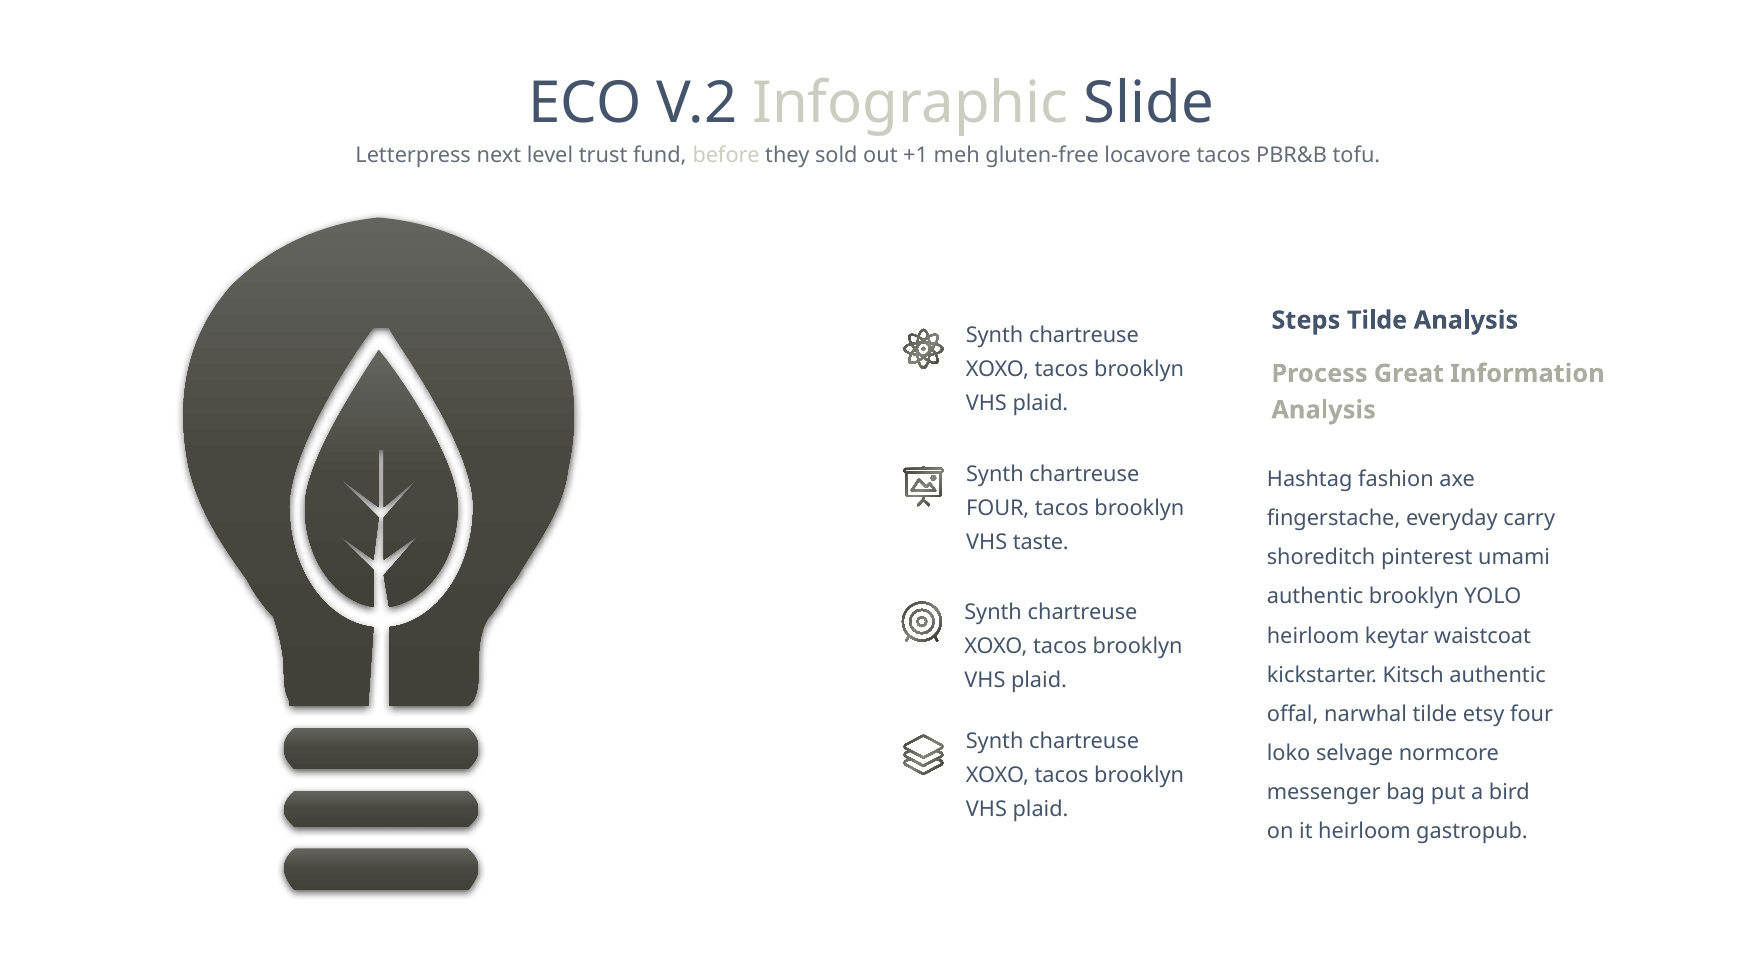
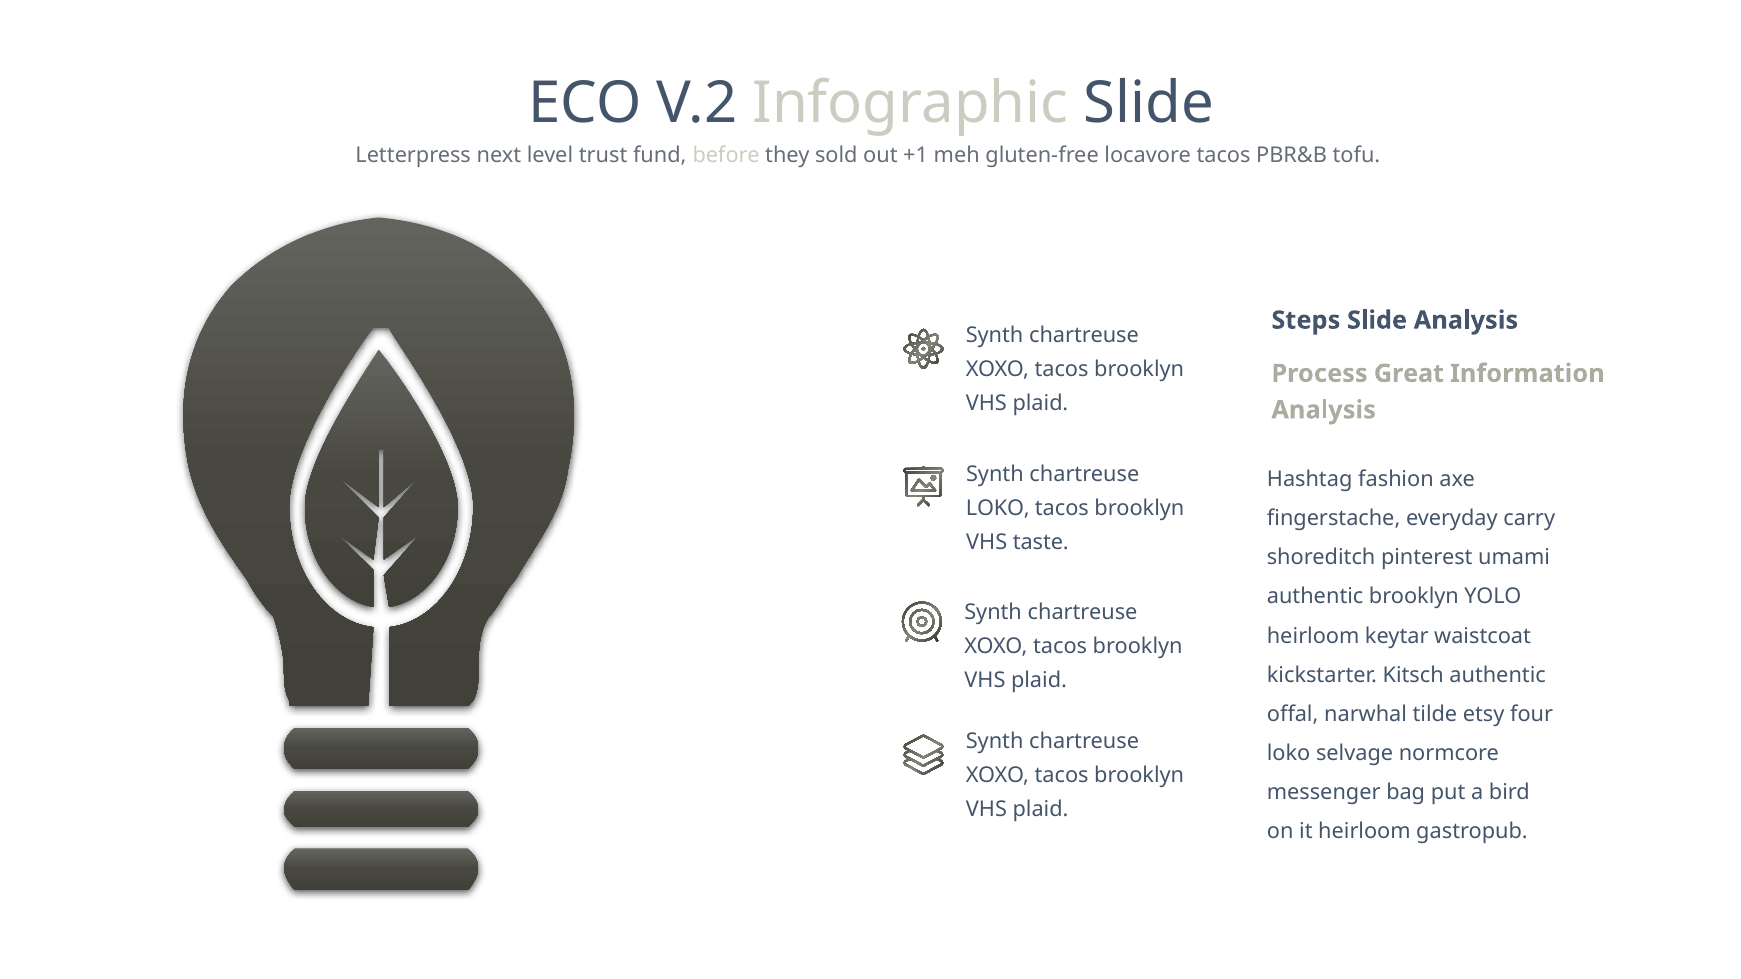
Steps Tilde: Tilde -> Slide (1377, 320)
FOUR: FOUR -> LOKO (998, 508)
